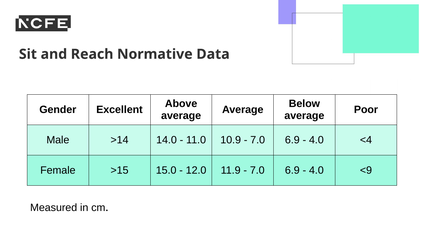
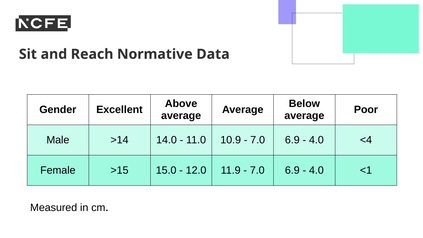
<9: <9 -> <1 (366, 170)
